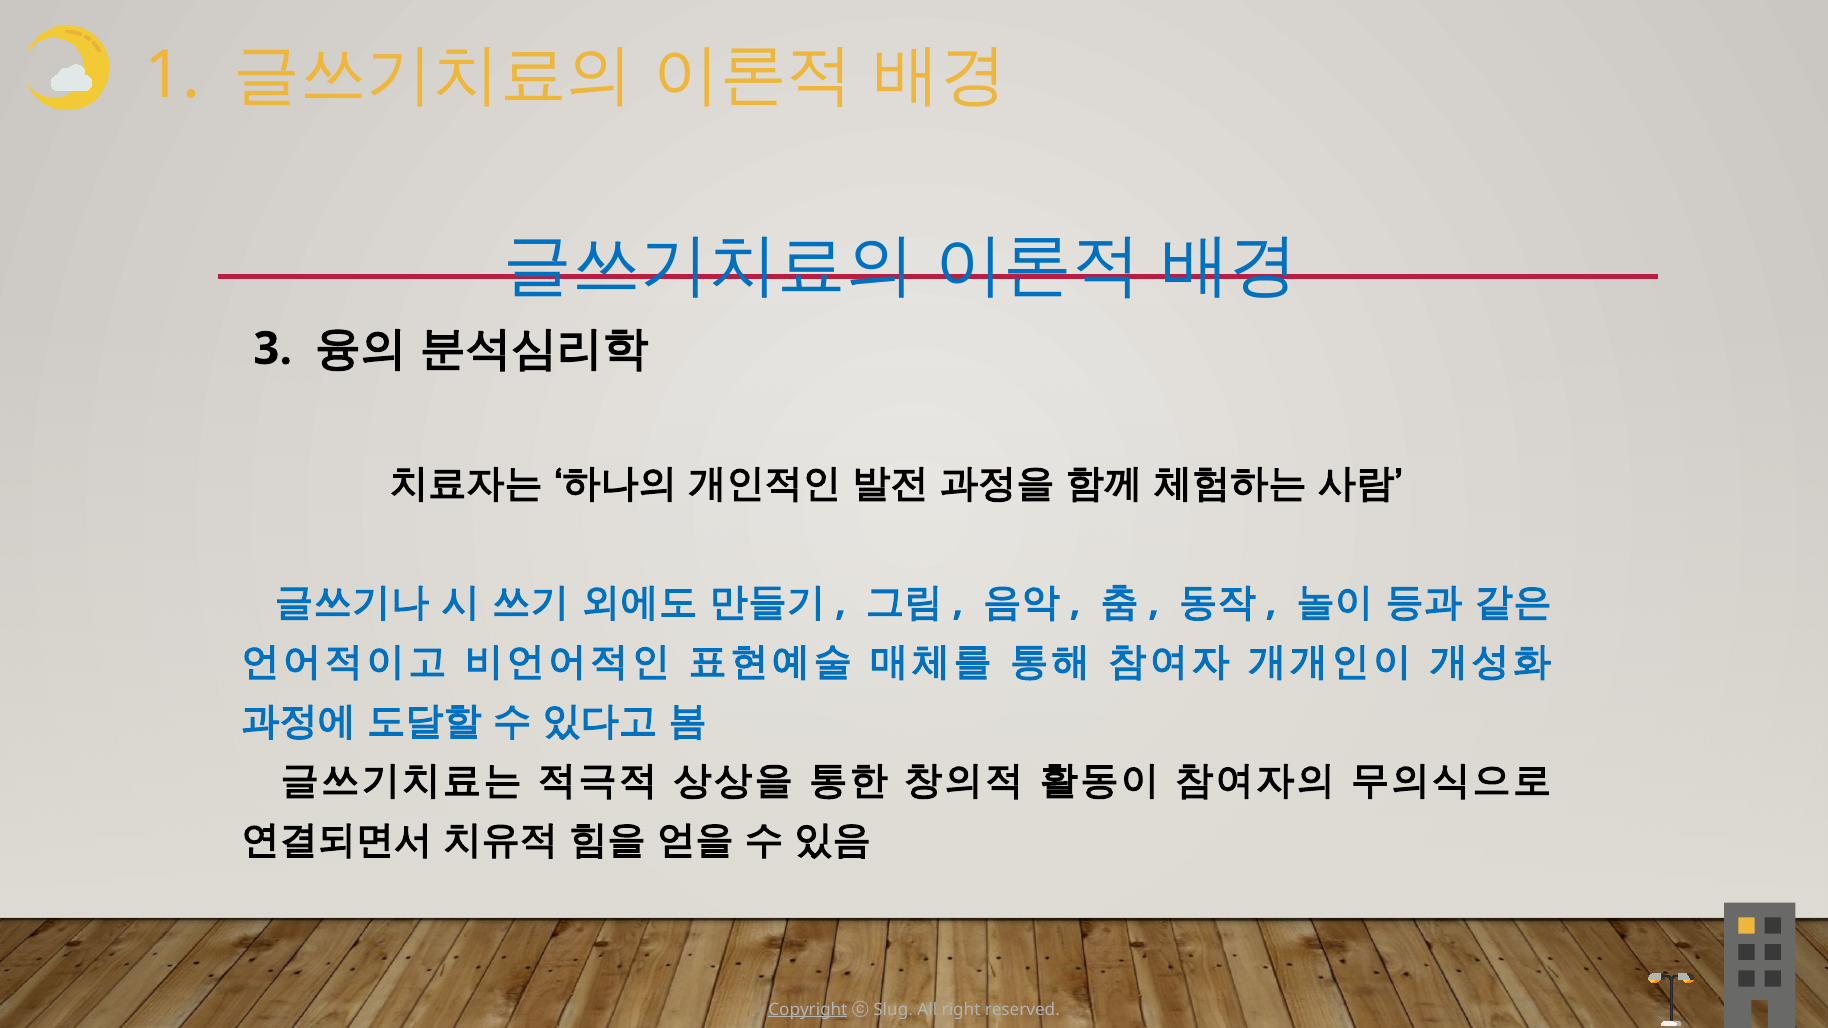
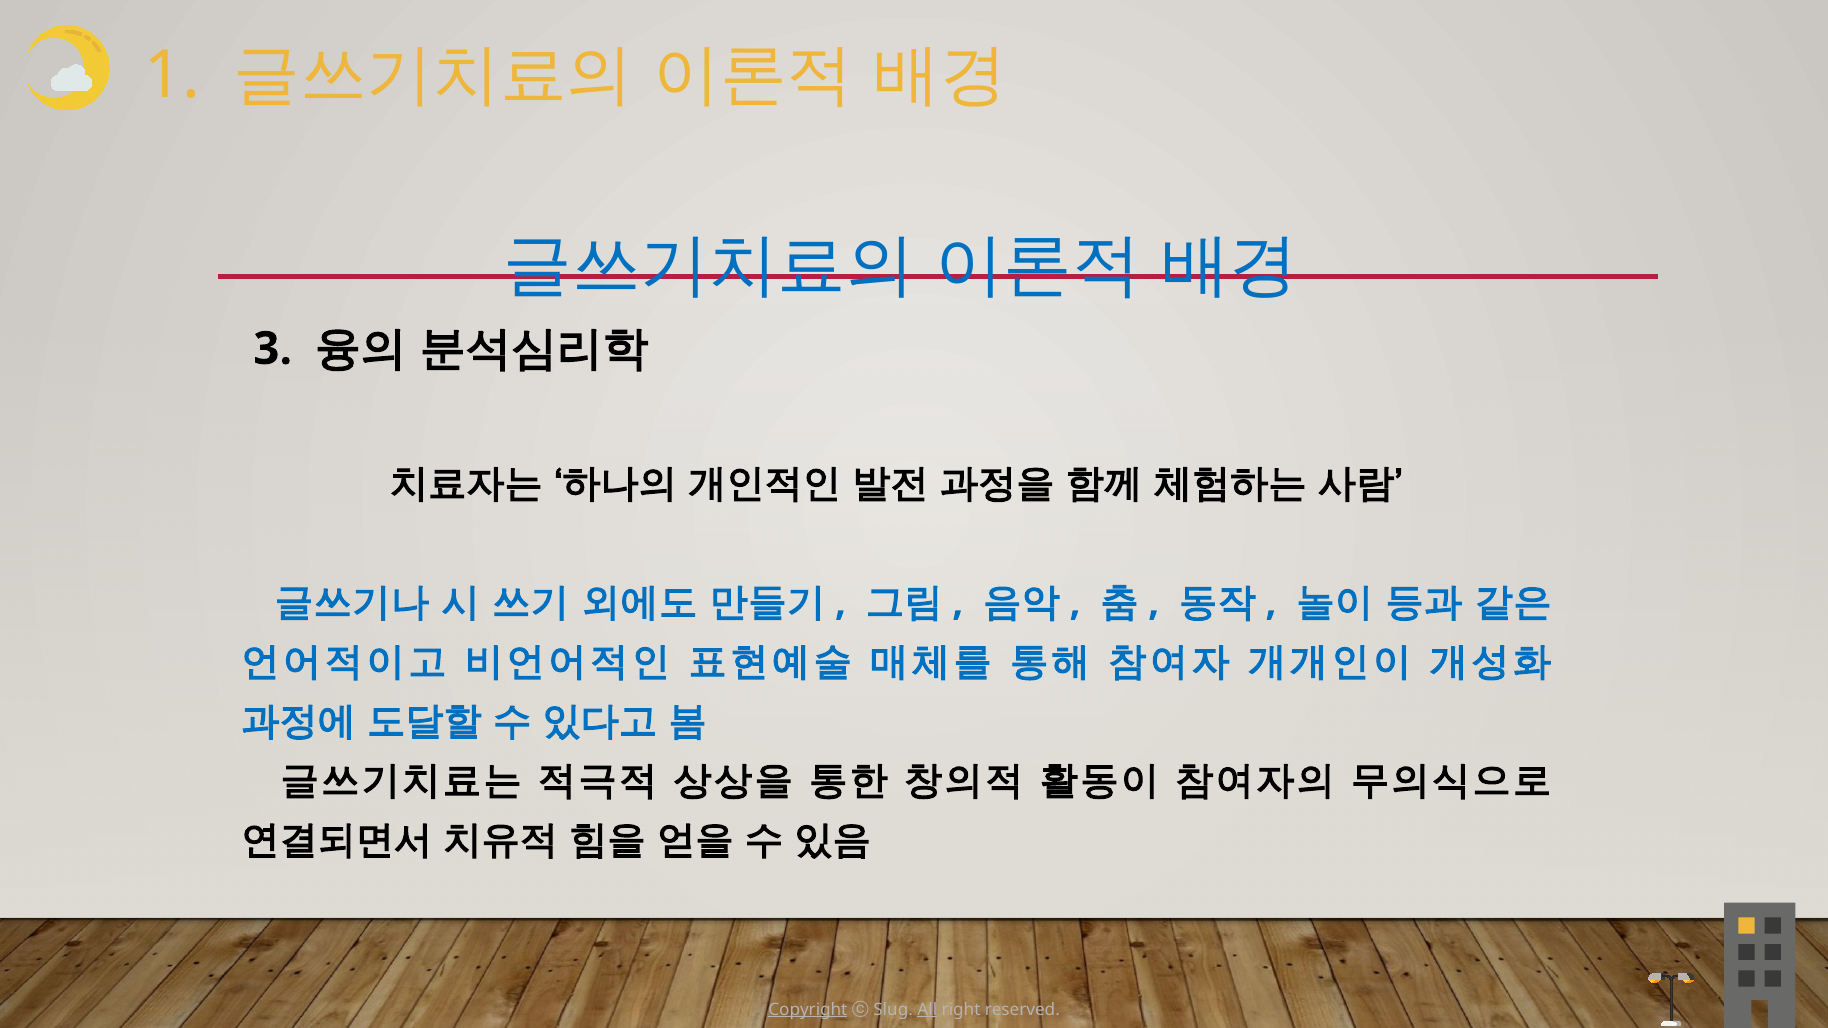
All underline: none -> present (927, 1010)
